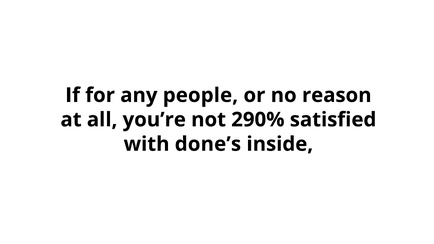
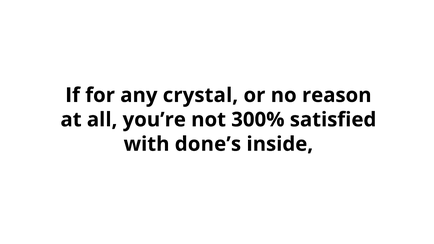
people: people -> crystal (200, 95)
290%: 290% -> 300% (258, 120)
